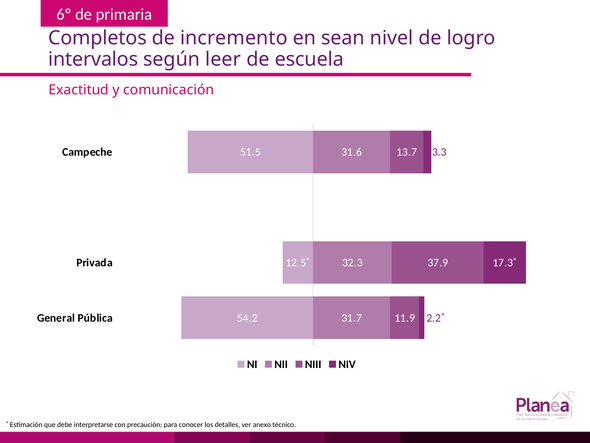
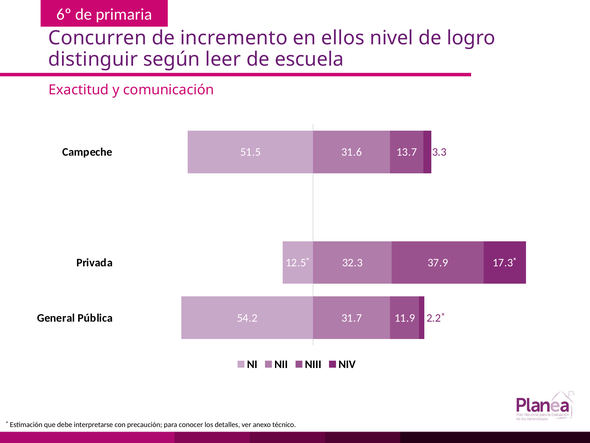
Completos: Completos -> Concurren (97, 38)
sean: sean -> ellos (343, 38)
intervalos: intervalos -> distinguir (93, 59)
